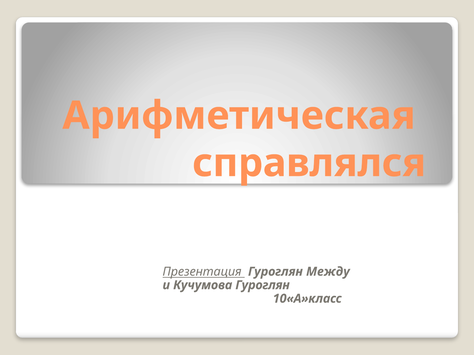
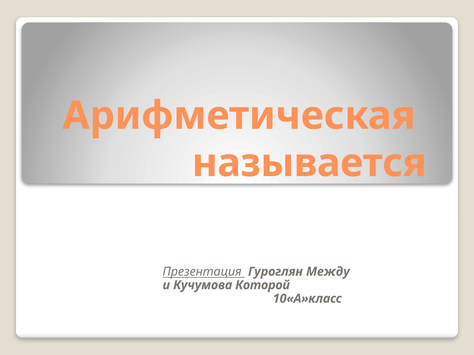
справлялся: справлялся -> называется (309, 163)
Кучумова Гуроглян: Гуроглян -> Которой (263, 285)
